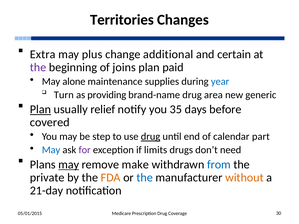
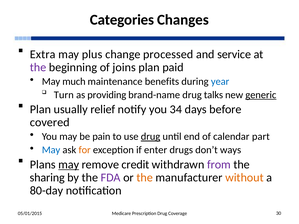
Territories: Territories -> Categories (122, 20)
additional: additional -> processed (168, 54)
certain: certain -> service (234, 54)
alone: alone -> much (74, 82)
supplies: supplies -> benefits (162, 82)
area: area -> talks (213, 95)
generic underline: none -> present (261, 95)
Plan underline: present -> none (40, 110)
35: 35 -> 34 (176, 110)
step: step -> pain (101, 137)
for colour: purple -> orange (85, 150)
limits: limits -> enter (156, 150)
need: need -> ways (231, 150)
make: make -> credit (135, 165)
from colour: blue -> purple (219, 165)
private: private -> sharing (47, 178)
FDA colour: orange -> purple (111, 178)
the colour: blue -> orange (145, 178)
21-day: 21-day -> 80-day (47, 191)
